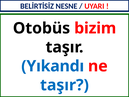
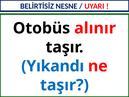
bizim: bizim -> alınır (95, 28)
